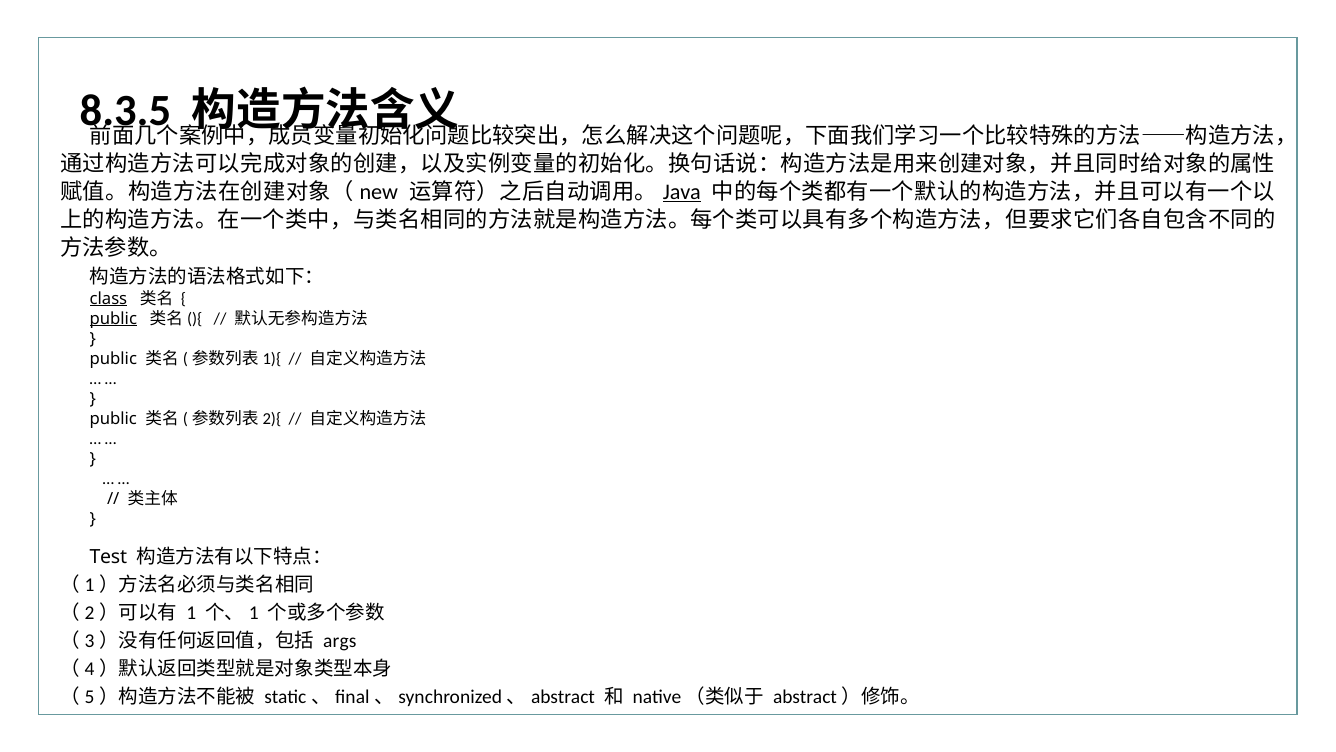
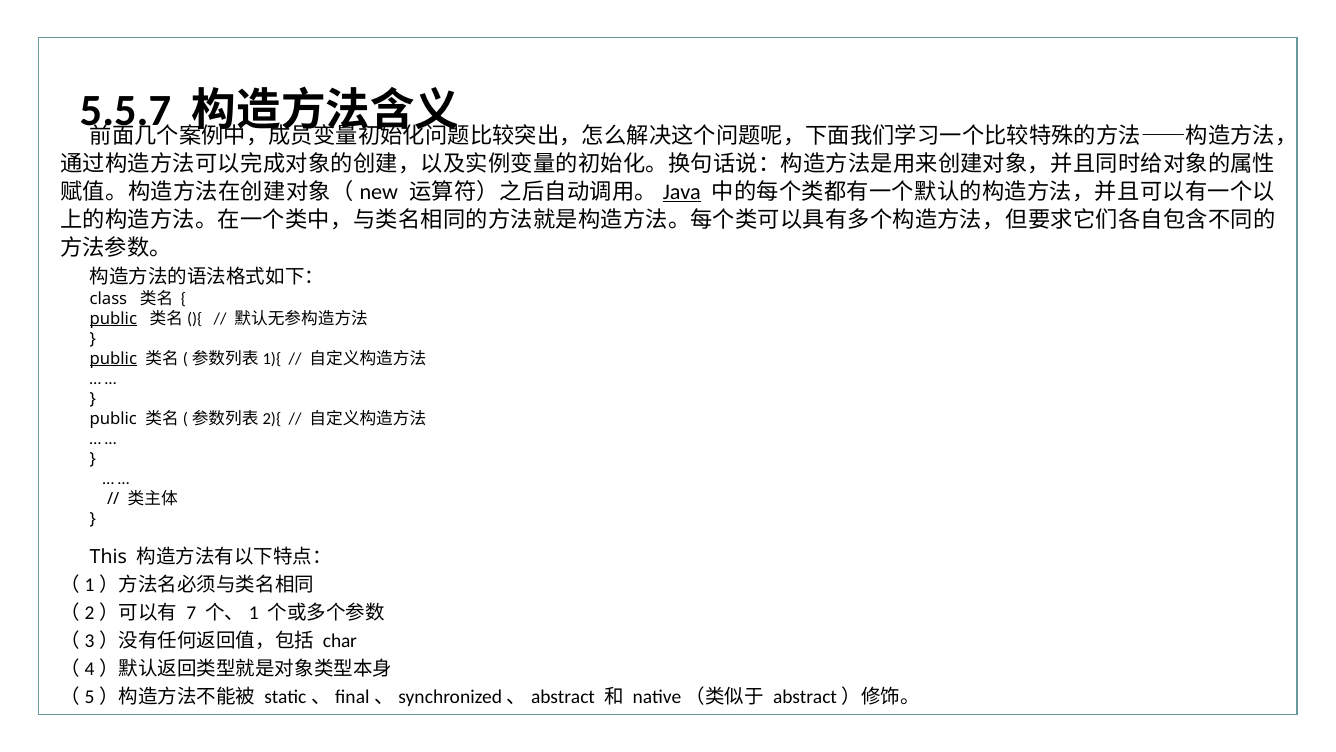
8.3.5: 8.3.5 -> 5.5.7 (125, 111)
class underline: present -> none (108, 298)
public underline: none -> present (113, 359)
Test: Test -> This (108, 557)
1: 1 -> 7 (191, 613)
args: args -> char (340, 641)
